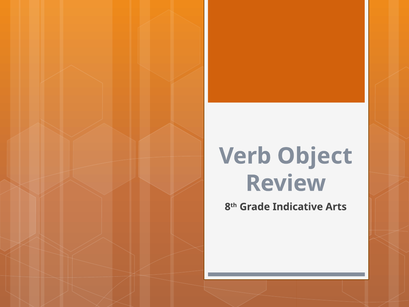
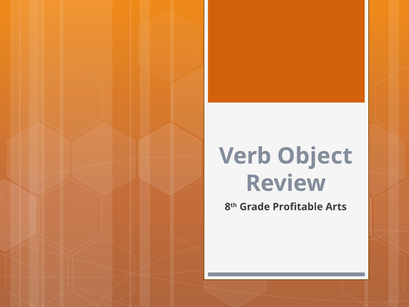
Indicative: Indicative -> Profitable (298, 207)
